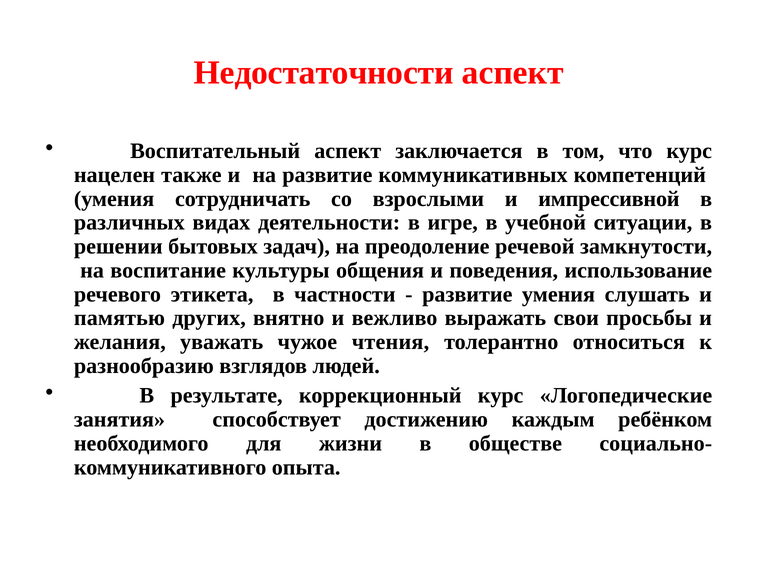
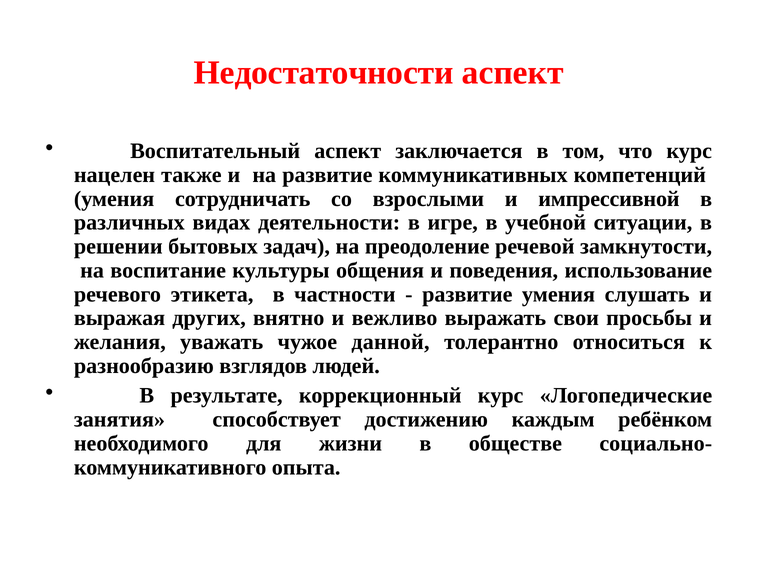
памятью: памятью -> выражая (120, 318)
чтения: чтения -> данной (390, 342)
